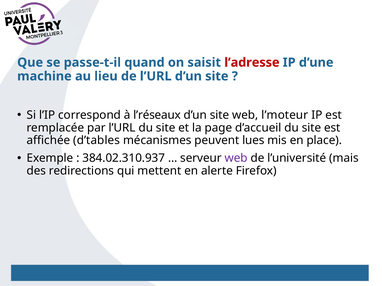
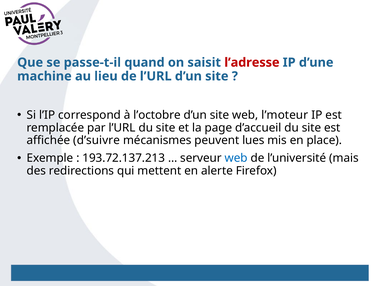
l’réseaux: l’réseaux -> l’octobre (157, 115)
d’tables: d’tables -> d’suivre (97, 140)
384.02.310.937: 384.02.310.937 -> 193.72.137.213 (124, 158)
web colour: purple -> blue (236, 158)
